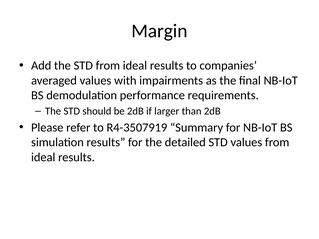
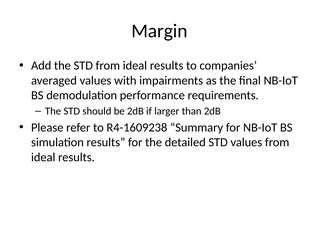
R4-3507919: R4-3507919 -> R4-1609238 (137, 128)
